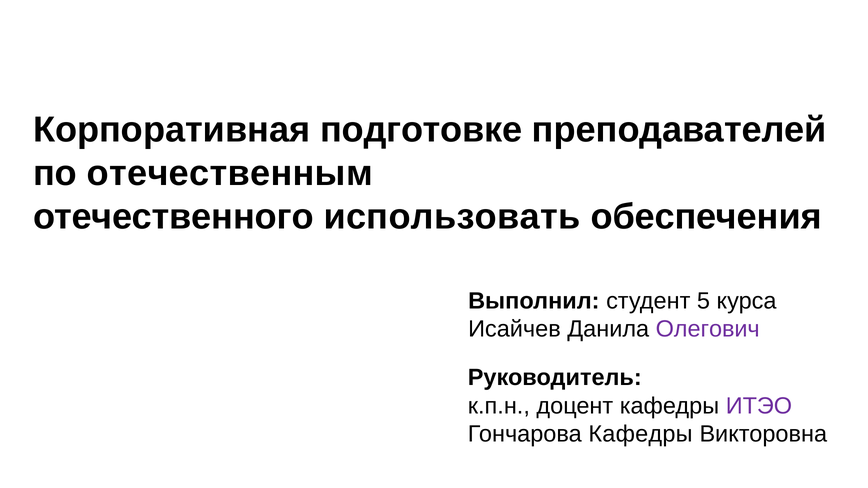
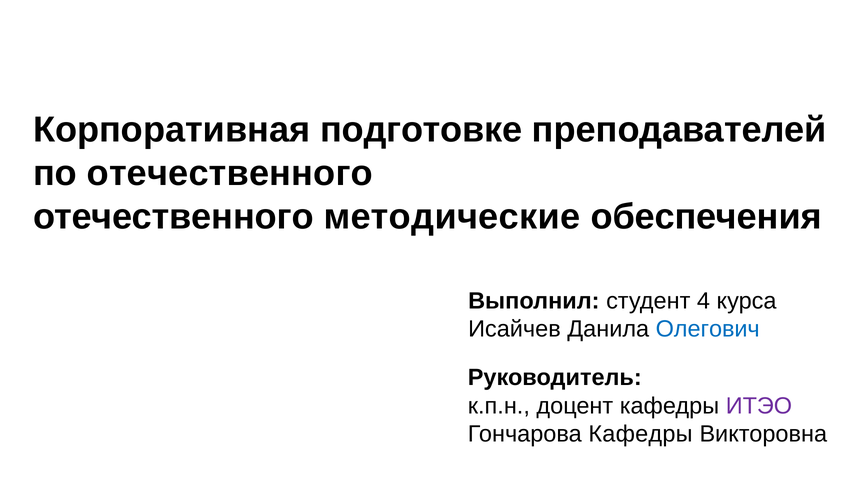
по отечественным: отечественным -> отечественного (230, 173)
использовать: использовать -> методические (452, 217)
5: 5 -> 4 (703, 301)
Олегович colour: purple -> blue (708, 329)
